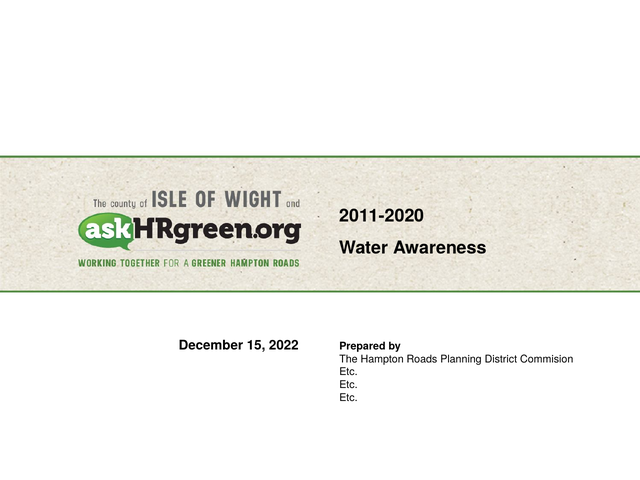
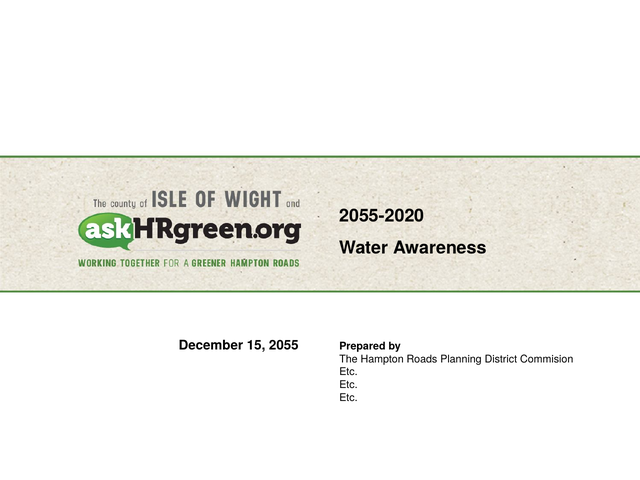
2011-2020: 2011-2020 -> 2055-2020 (382, 216)
2022: 2022 -> 2055 (284, 345)
